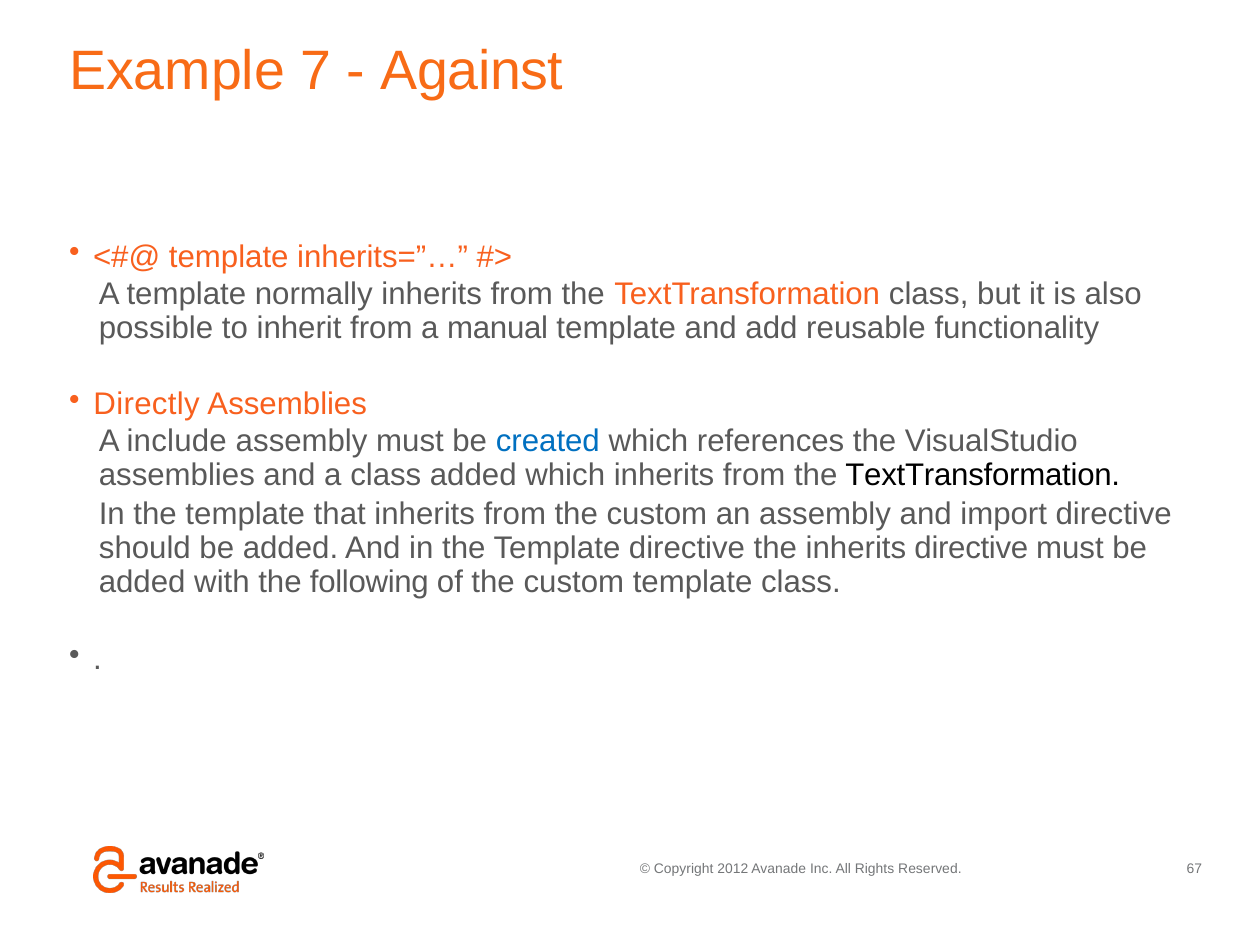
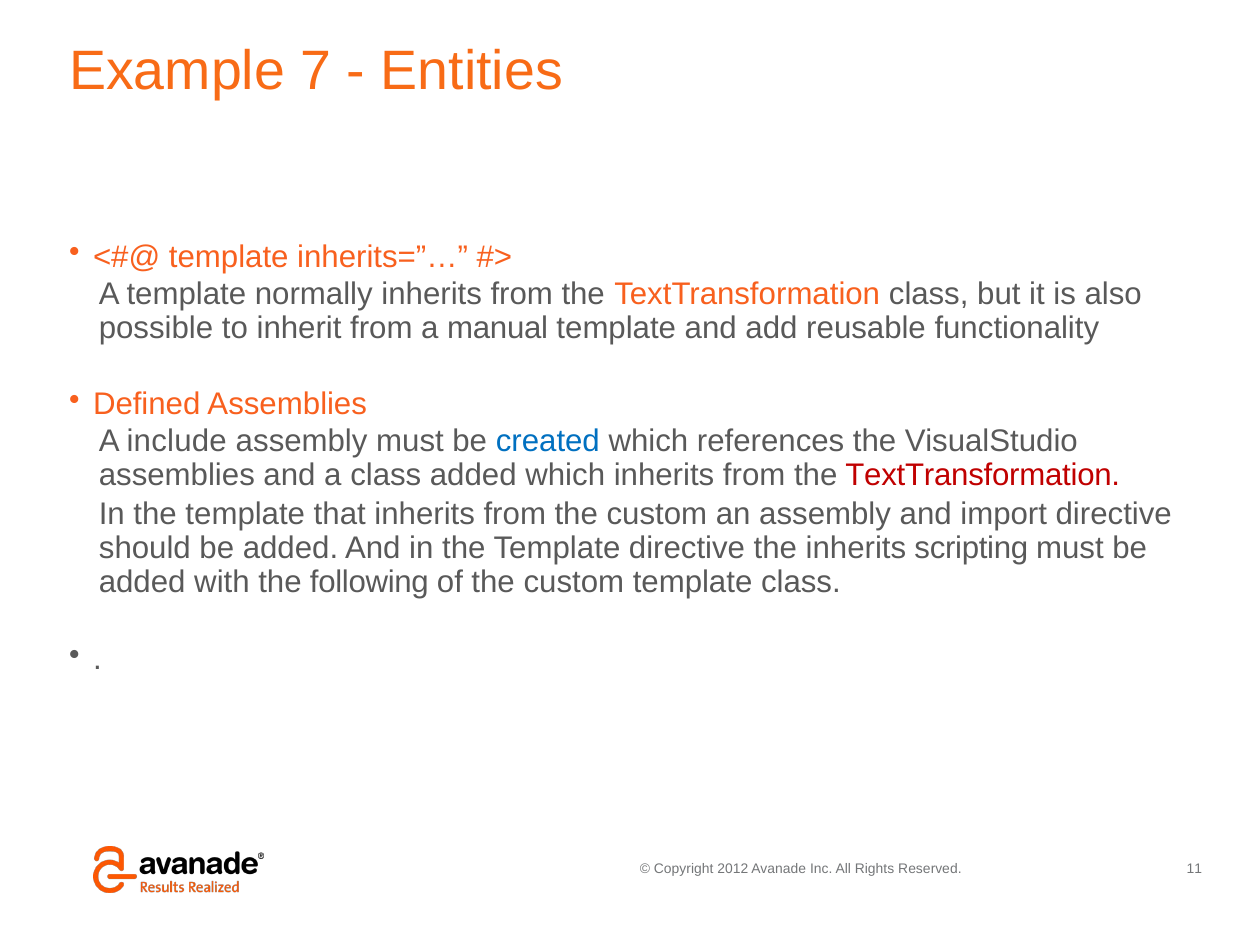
Against: Against -> Entities (472, 71)
Directly: Directly -> Defined (147, 404)
TextTransformation colour: black -> red (983, 475)
inherits directive: directive -> scripting (971, 548)
67: 67 -> 11 (1194, 868)
